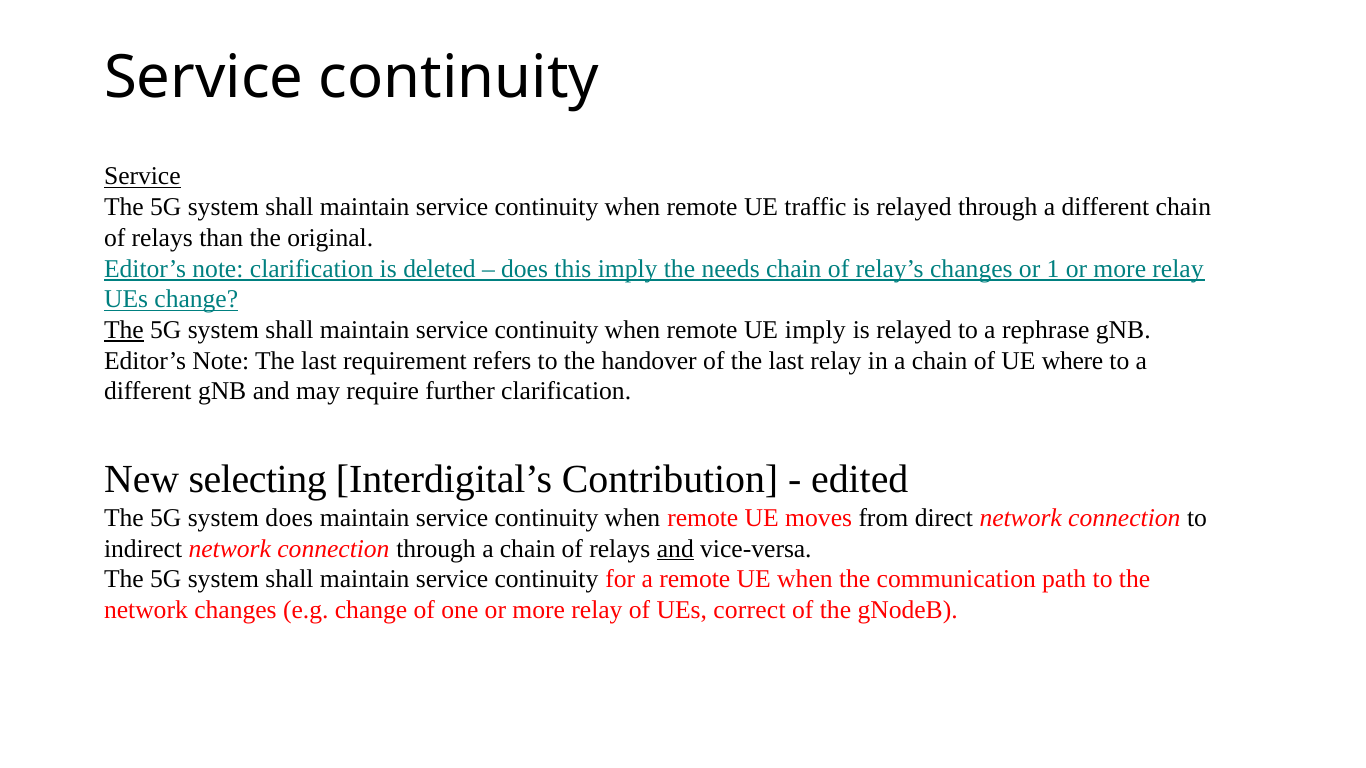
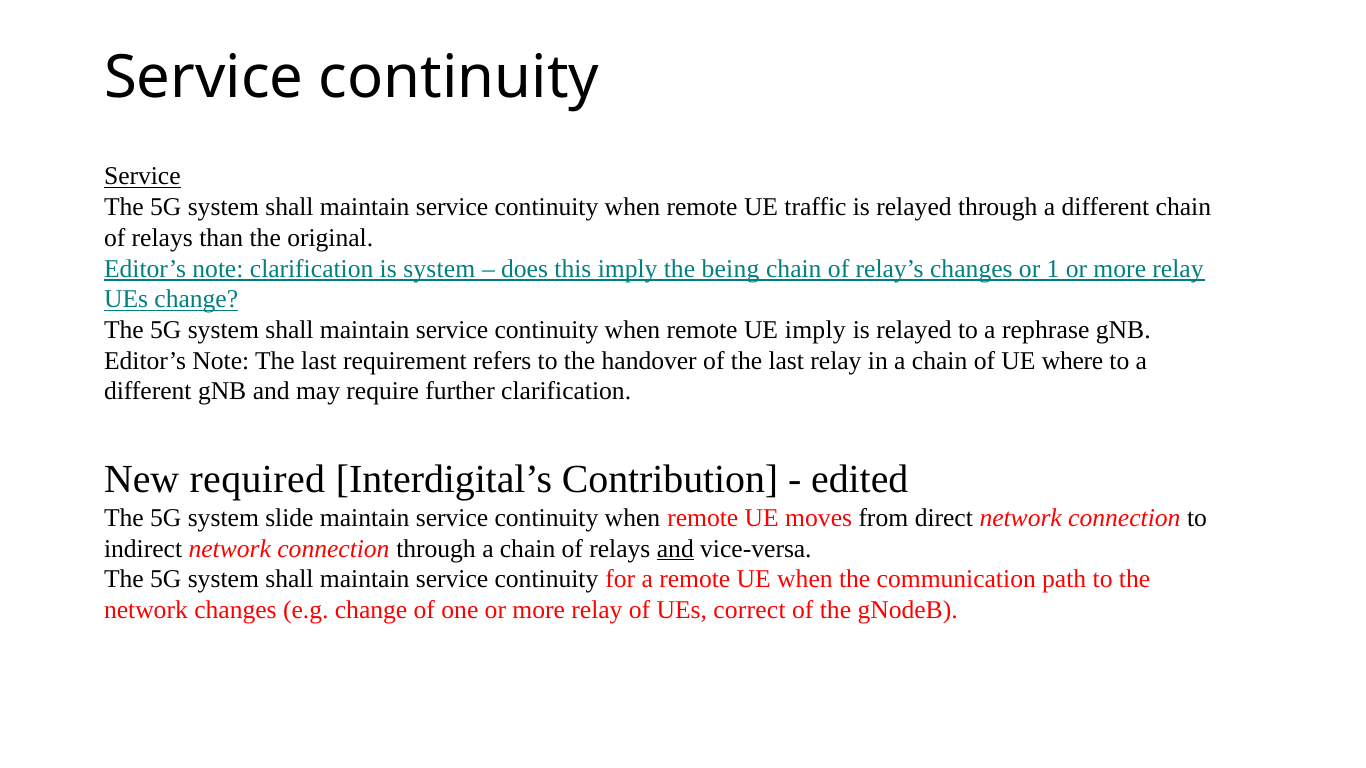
is deleted: deleted -> system (439, 269)
needs: needs -> being (730, 269)
The underline: present -> none (124, 330)
selecting: selecting -> required (257, 480)
system does: does -> slide (289, 518)
